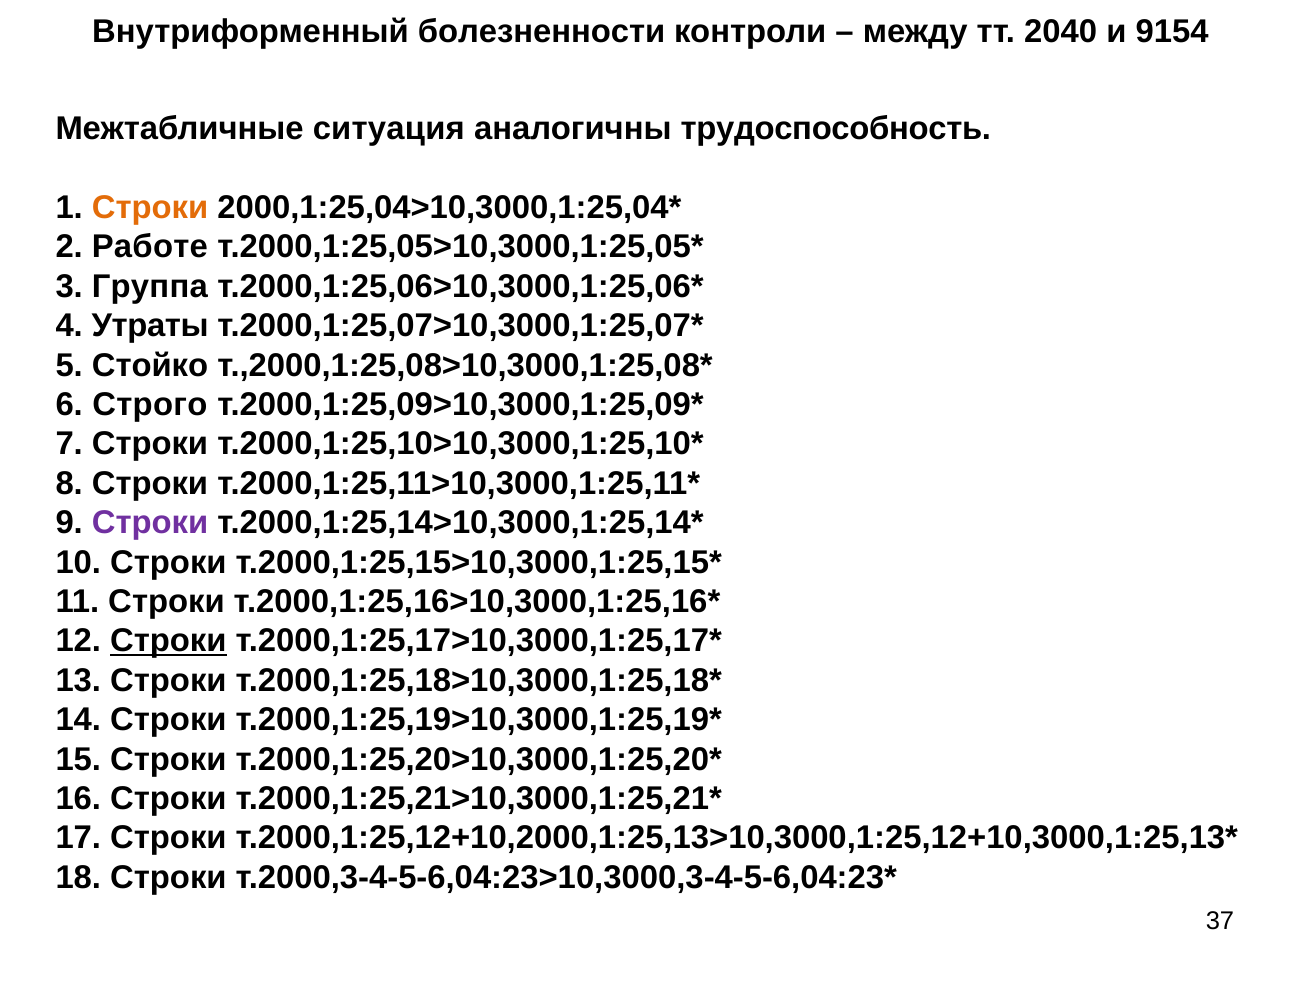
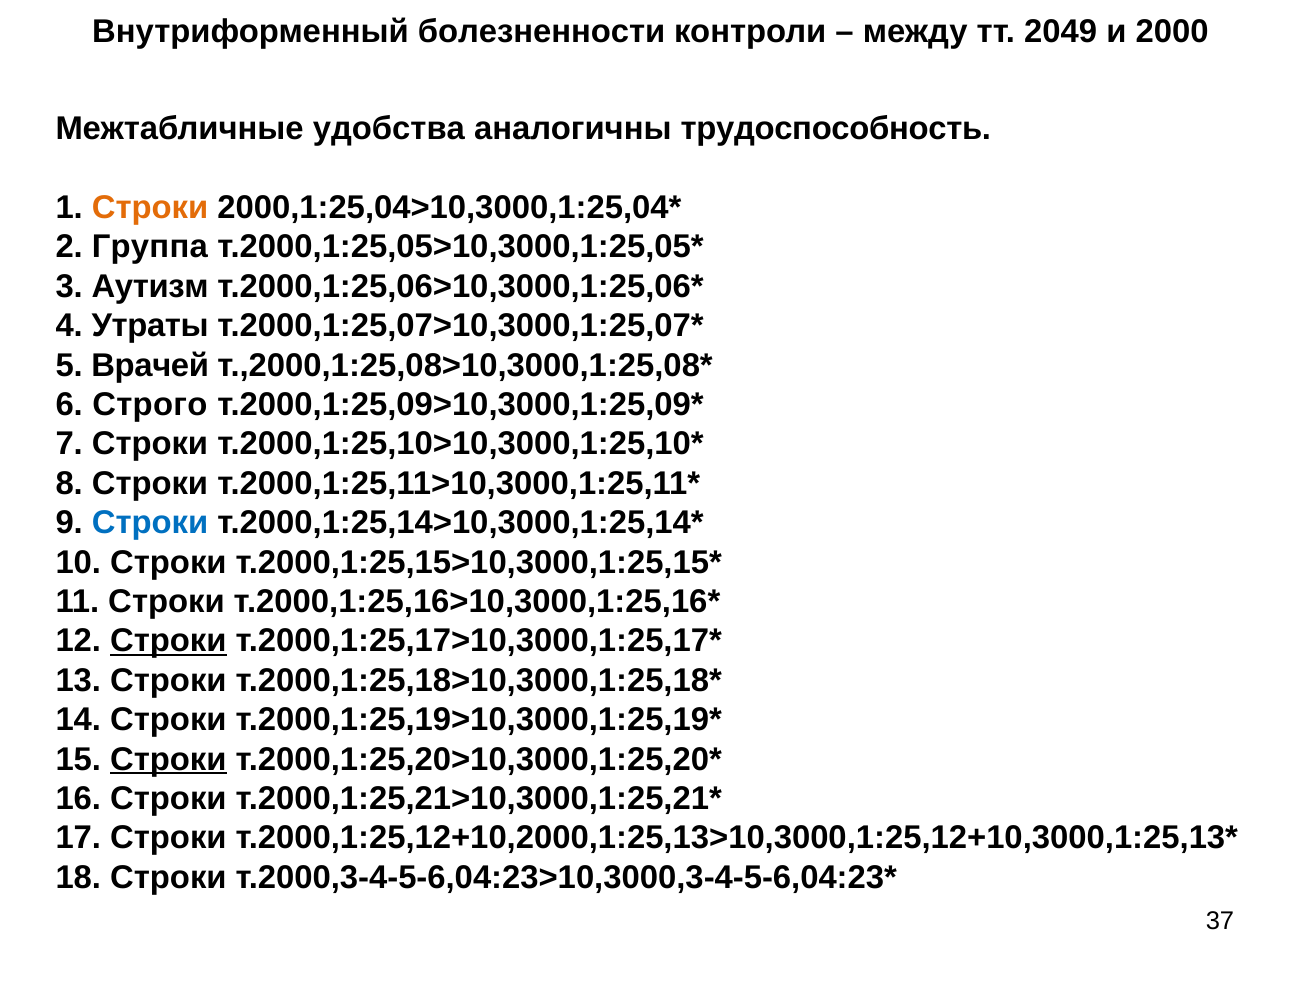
2040: 2040 -> 2049 (1061, 31)
9154: 9154 -> 2000 (1172, 31)
ситуация: ситуация -> удобства (389, 129)
Работе: Работе -> Группа (150, 247)
Группа: Группа -> Аутизм (150, 286)
Стойко: Стойко -> Врачей (150, 365)
Строки colour: purple -> blue (150, 523)
Строки underline: none -> present (168, 759)
